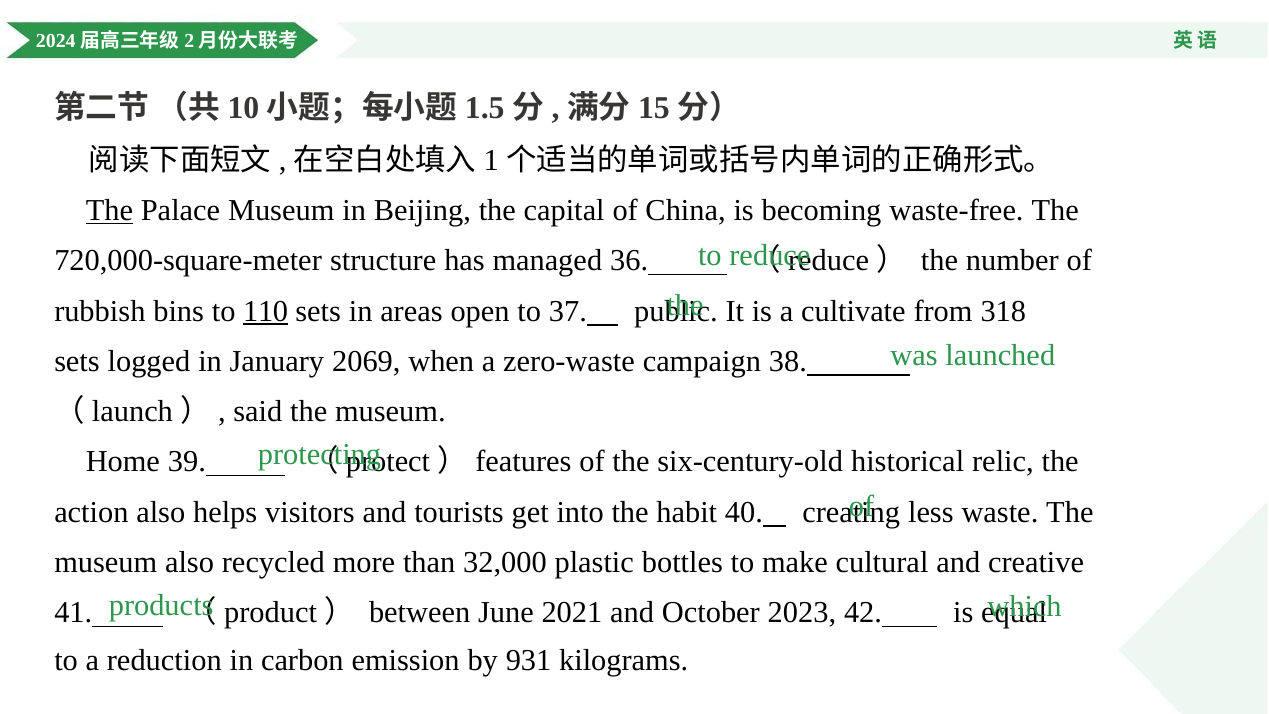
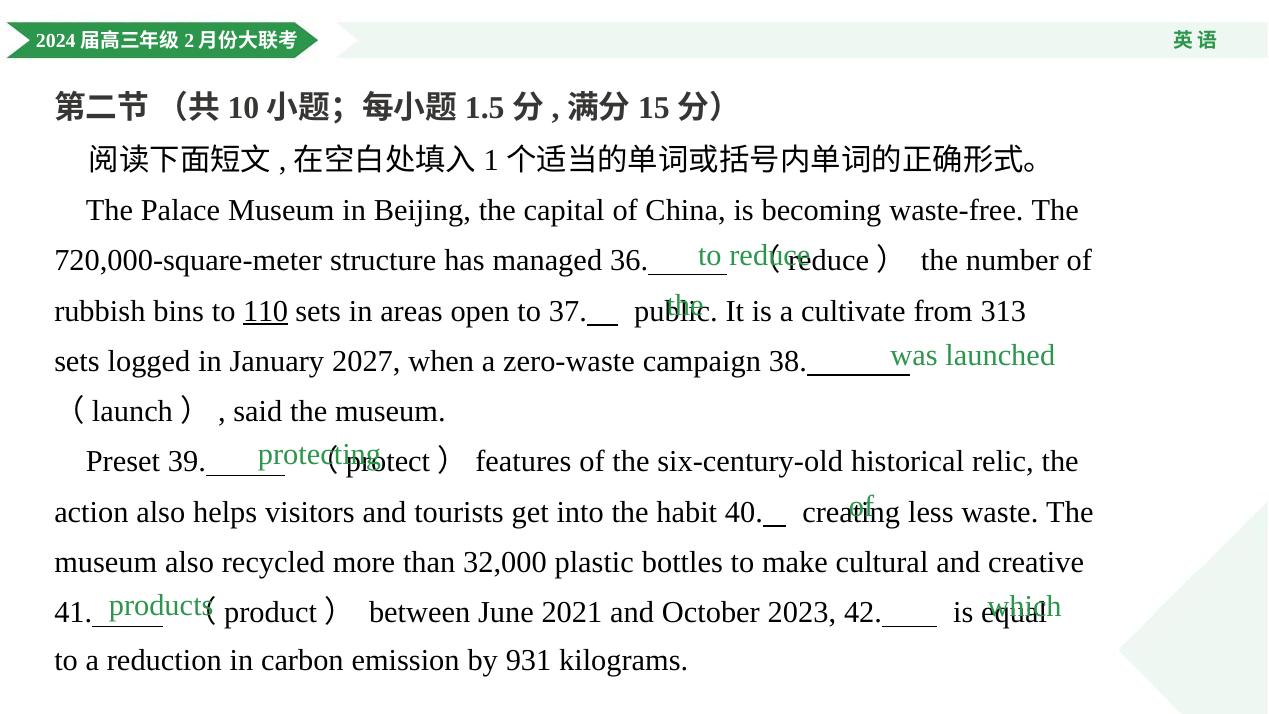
The underline: present -> none (109, 210)
318: 318 -> 313 (1003, 311)
2069: 2069 -> 2027 (366, 361)
Home: Home -> Preset (123, 462)
